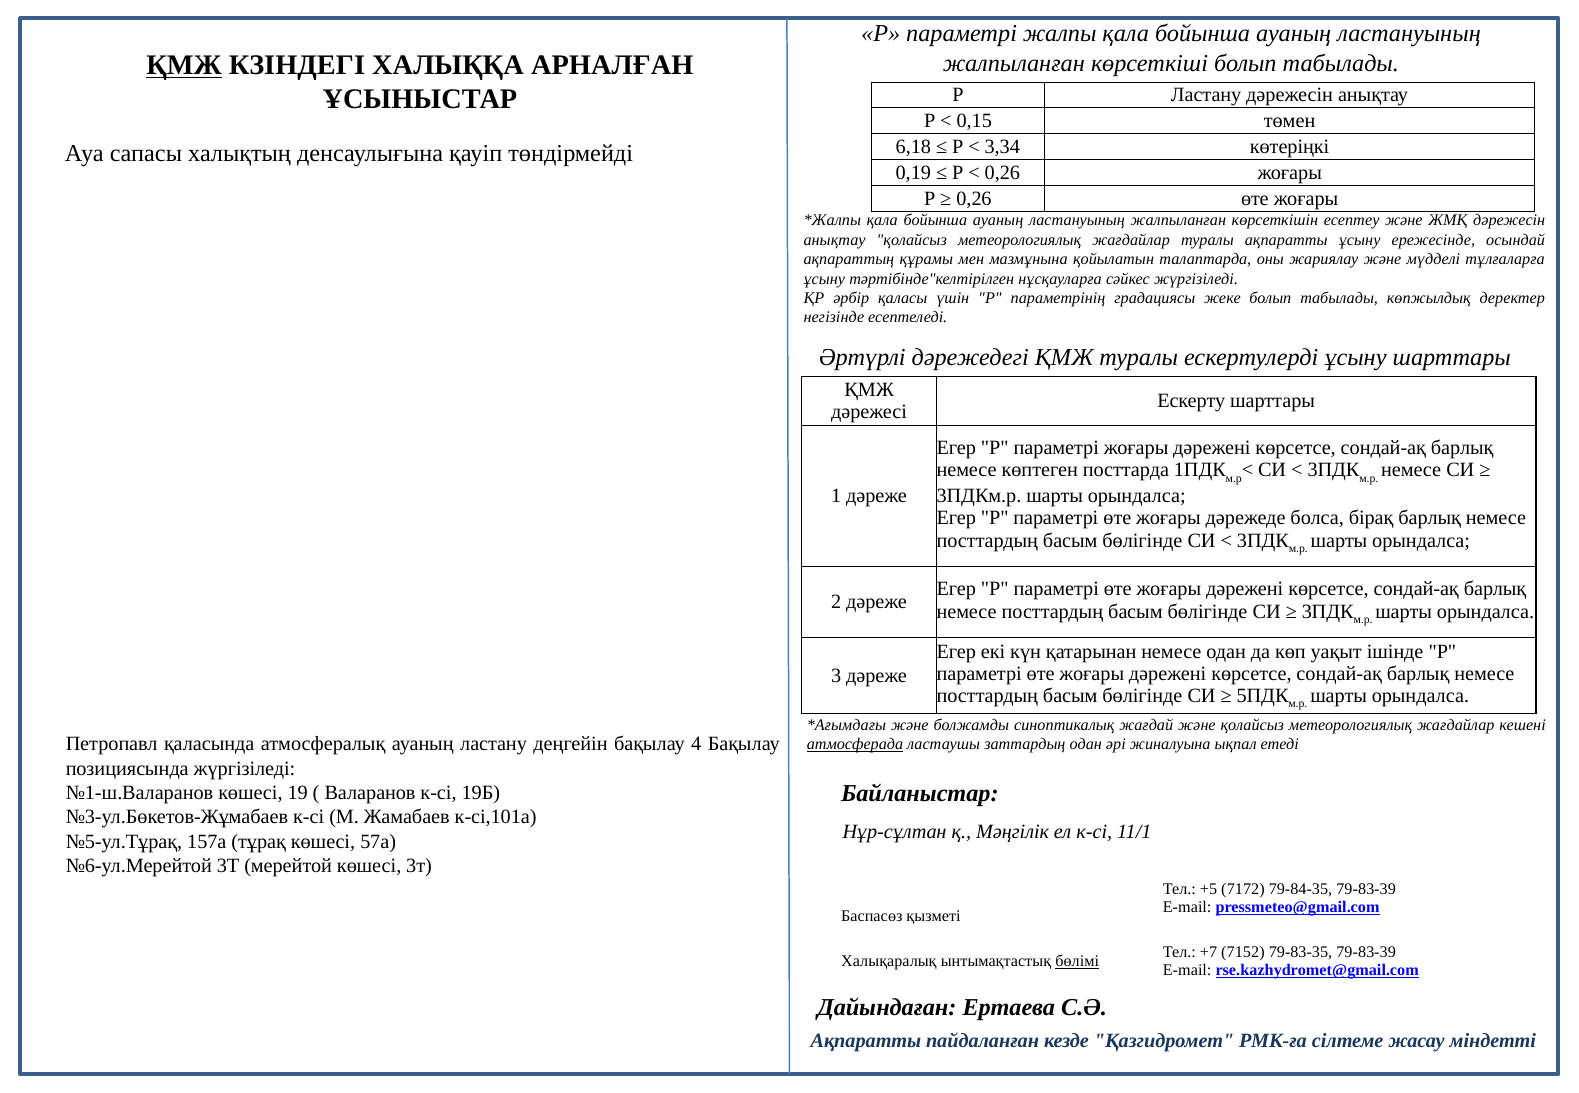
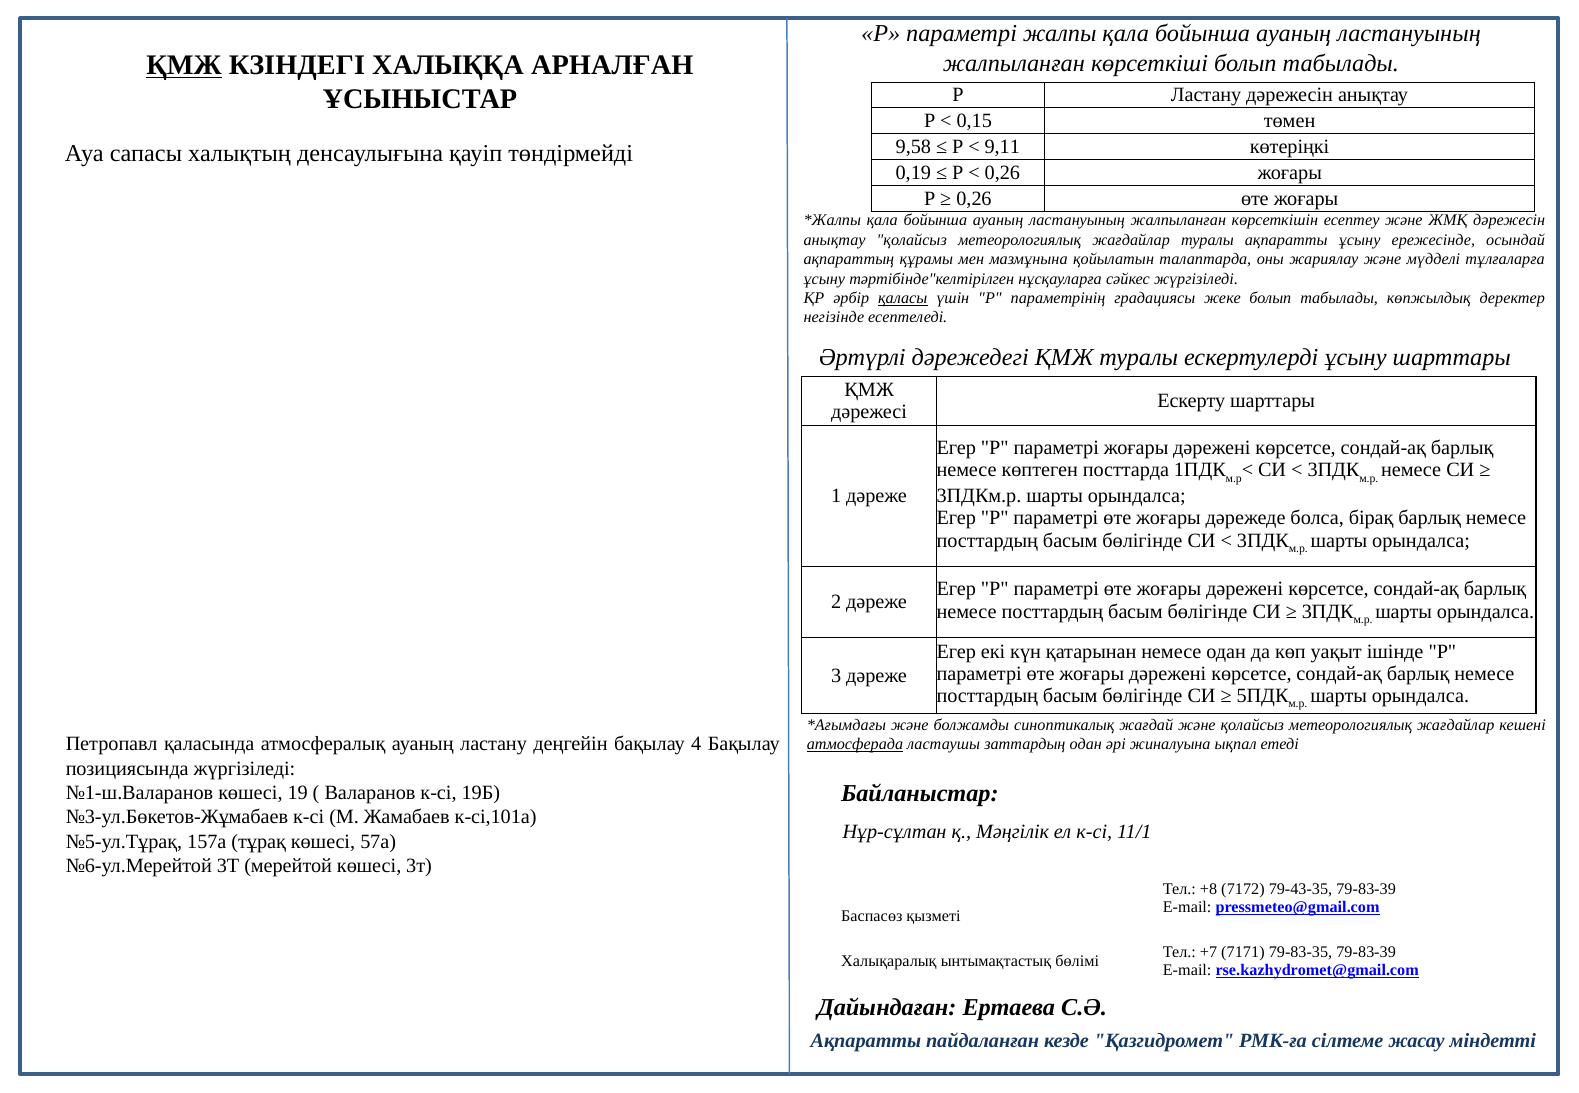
6,18: 6,18 -> 9,58 (913, 147)
3,34: 3,34 -> 9,11 (1002, 147)
қаласы underline: none -> present (903, 298)
+5: +5 -> +8 (1209, 889)
79-84-35: 79-84-35 -> 79-43-35 (1301, 889)
7152: 7152 -> 7171 (1243, 952)
бөлімі underline: present -> none (1077, 962)
